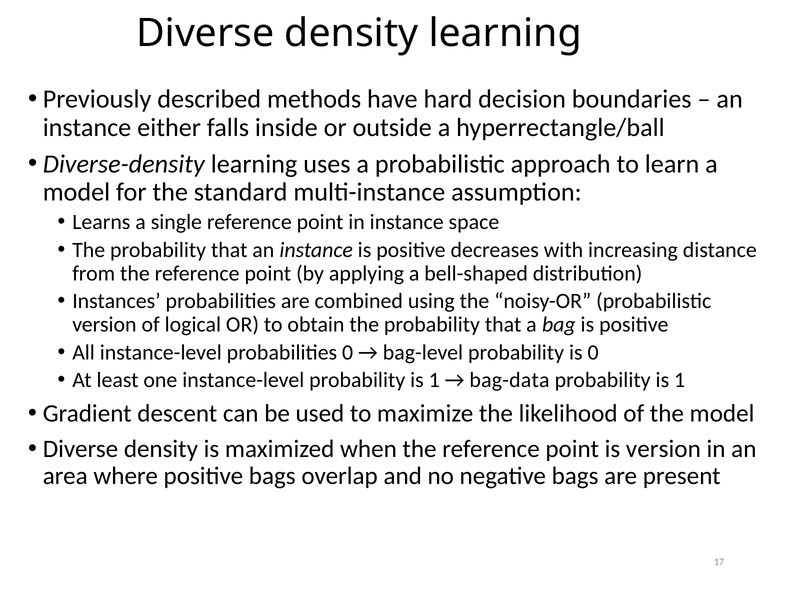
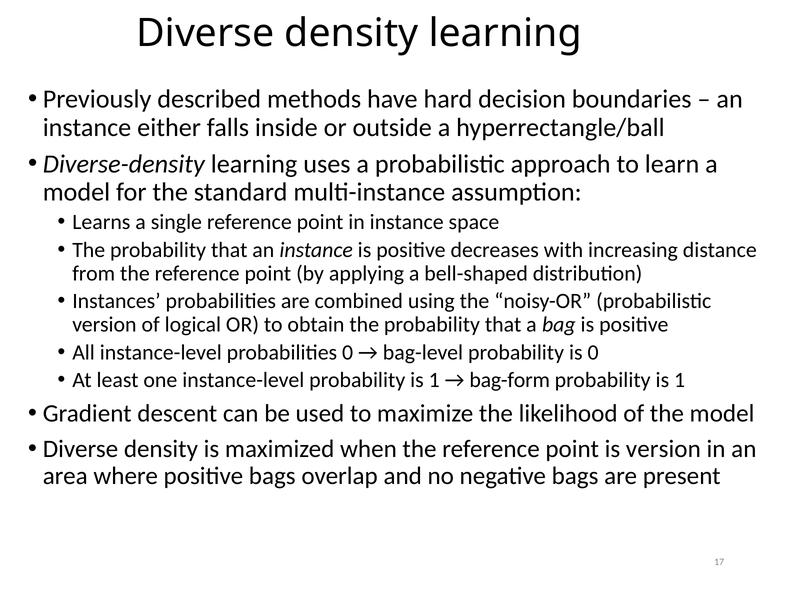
bag-data: bag-data -> bag-form (510, 380)
